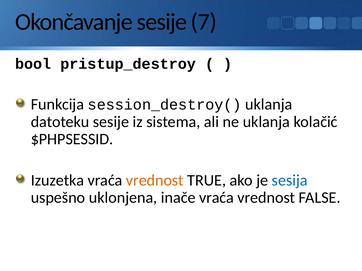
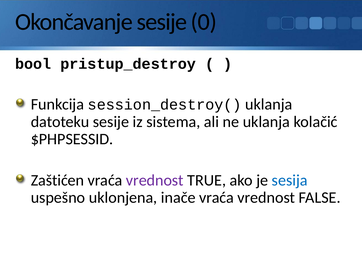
7: 7 -> 0 (204, 22)
Izuzetka: Izuzetka -> Zaštićen (57, 181)
vrednost colour: orange -> purple (155, 181)
